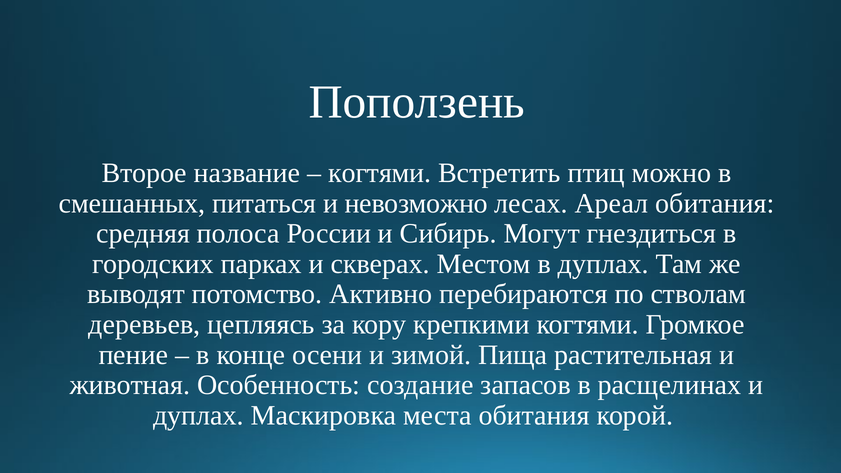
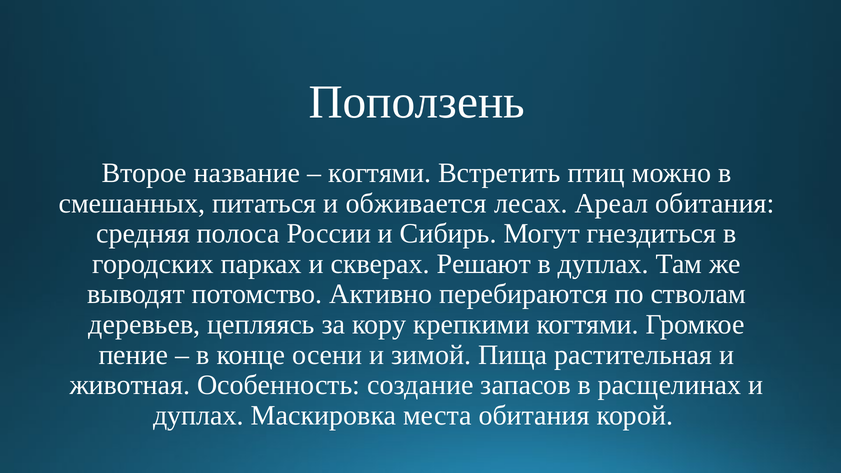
невозможно: невозможно -> обживается (416, 203)
Местом: Местом -> Решают (484, 264)
